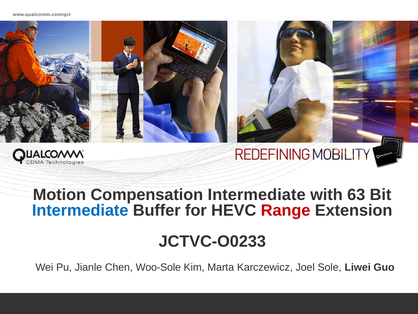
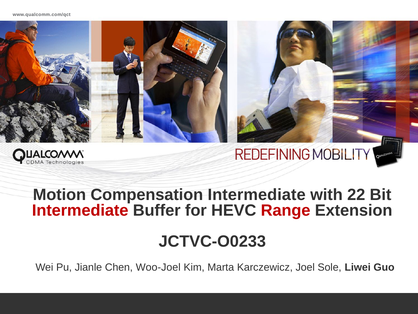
63: 63 -> 22 (356, 194)
Intermediate colour: blue -> red (80, 210)
Woo-Sole: Woo-Sole -> Woo-Joel (158, 267)
